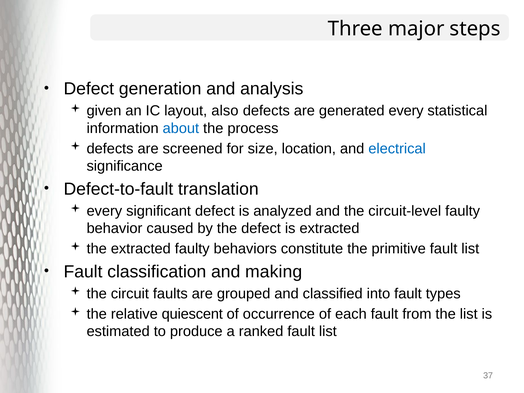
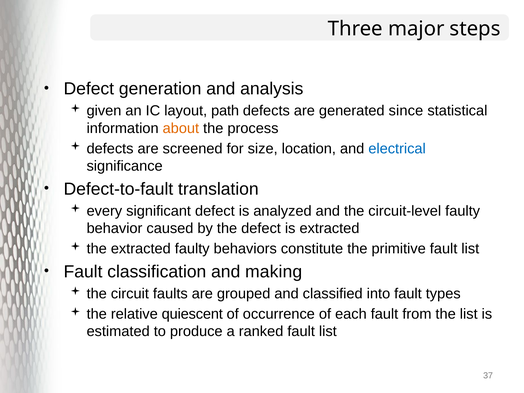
also: also -> path (225, 111)
generated every: every -> since (406, 111)
about colour: blue -> orange (181, 128)
